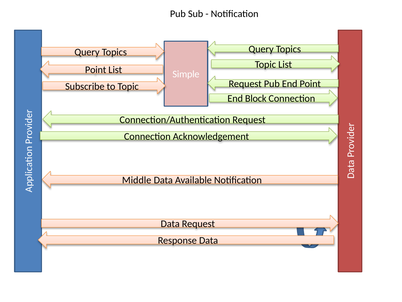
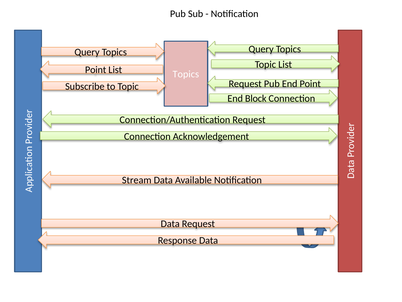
Simple: Simple -> Topics (186, 74)
Middle: Middle -> Stream (137, 180)
